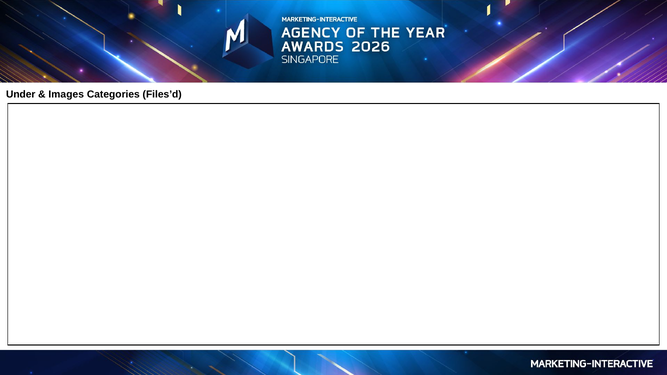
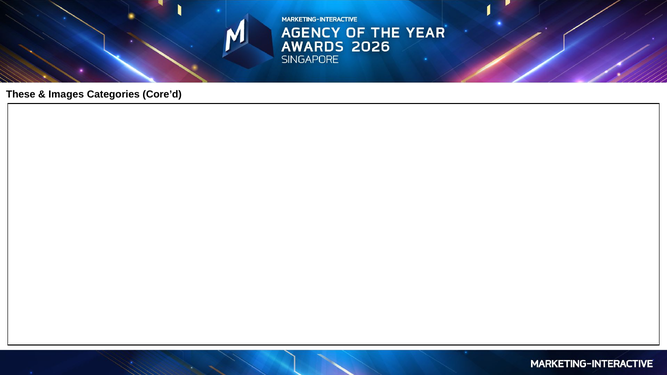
Under: Under -> These (21, 94)
Files’d: Files’d -> Core’d (162, 94)
